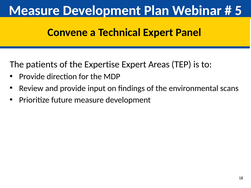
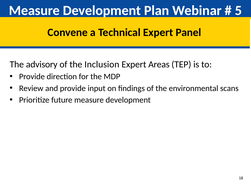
patients: patients -> advisory (42, 64)
Expertise: Expertise -> Inclusion (102, 64)
